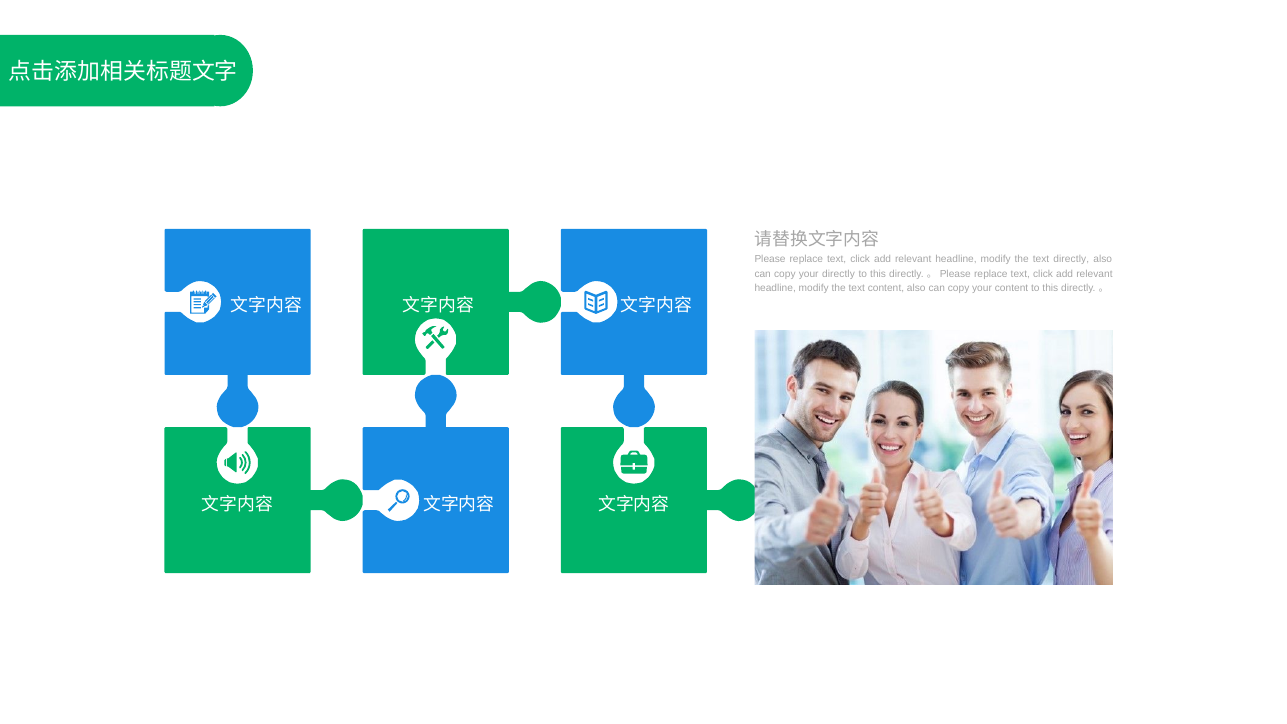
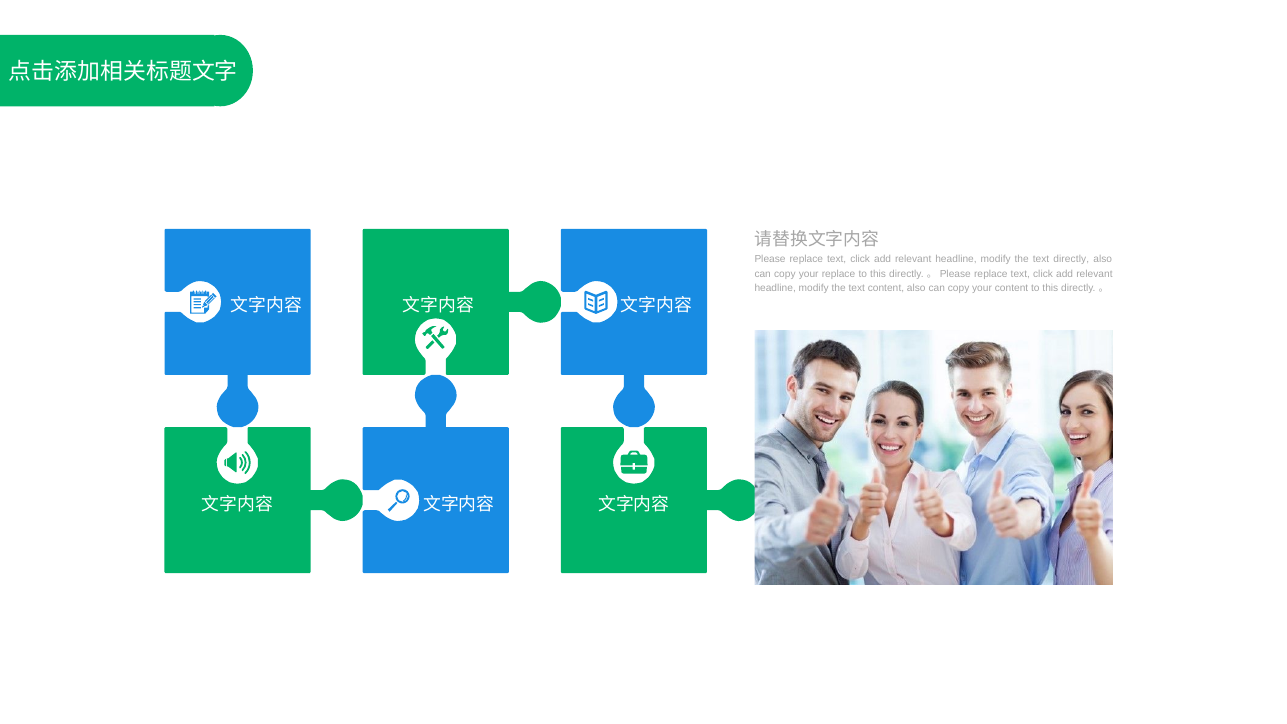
your directly: directly -> replace (839, 274)
